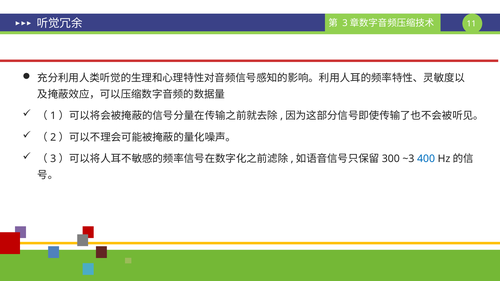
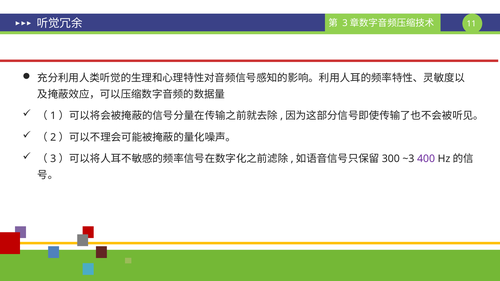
400 colour: blue -> purple (426, 159)
